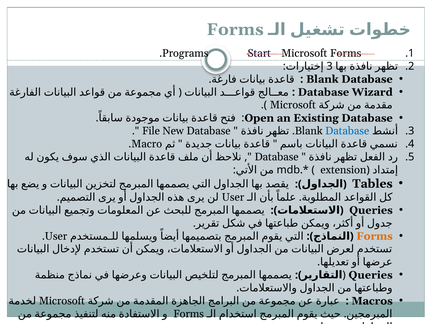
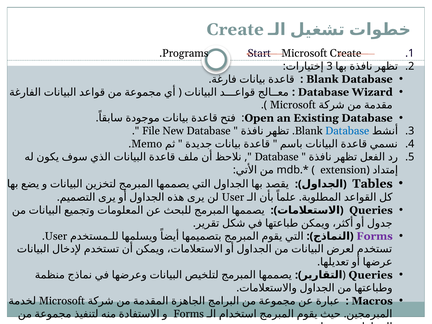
Forms: Forms -> Create (235, 29)
Microsoft Forms: Forms -> Create (346, 53)
Macro: Macro -> Memo (147, 144)
Forms colour: orange -> purple (375, 236)
